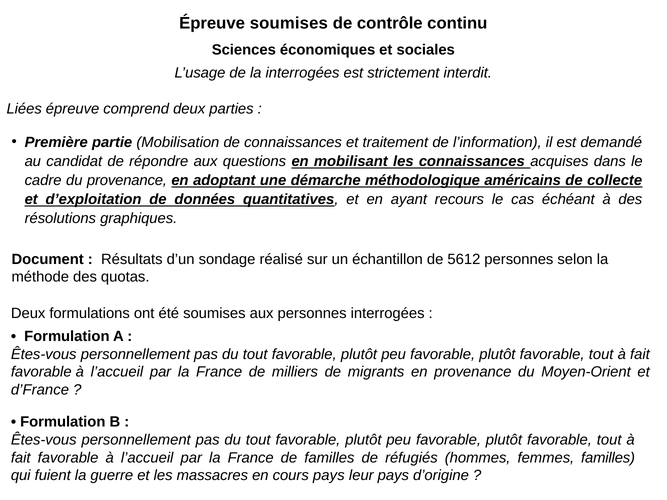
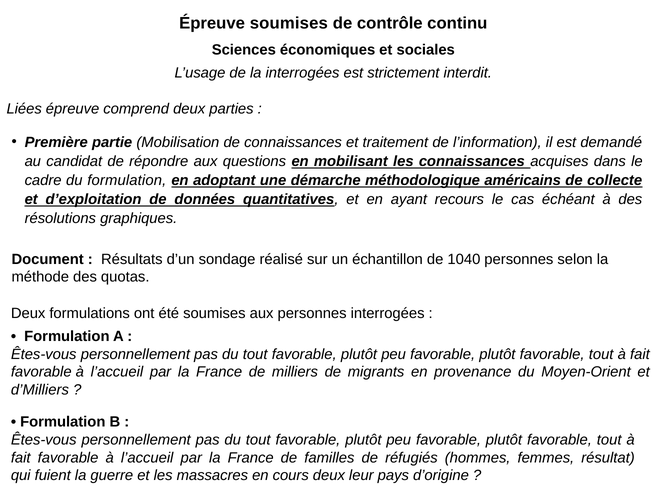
du provenance: provenance -> formulation (127, 180)
5612: 5612 -> 1040 (464, 259)
d’France: d’France -> d’Milliers (40, 390)
femmes familles: familles -> résultat (608, 458)
cours pays: pays -> deux (329, 476)
